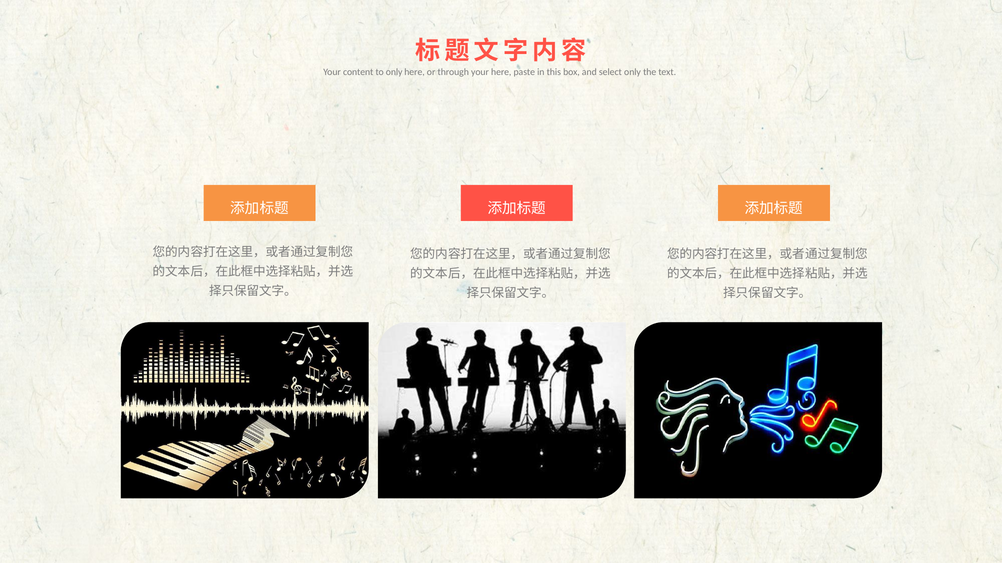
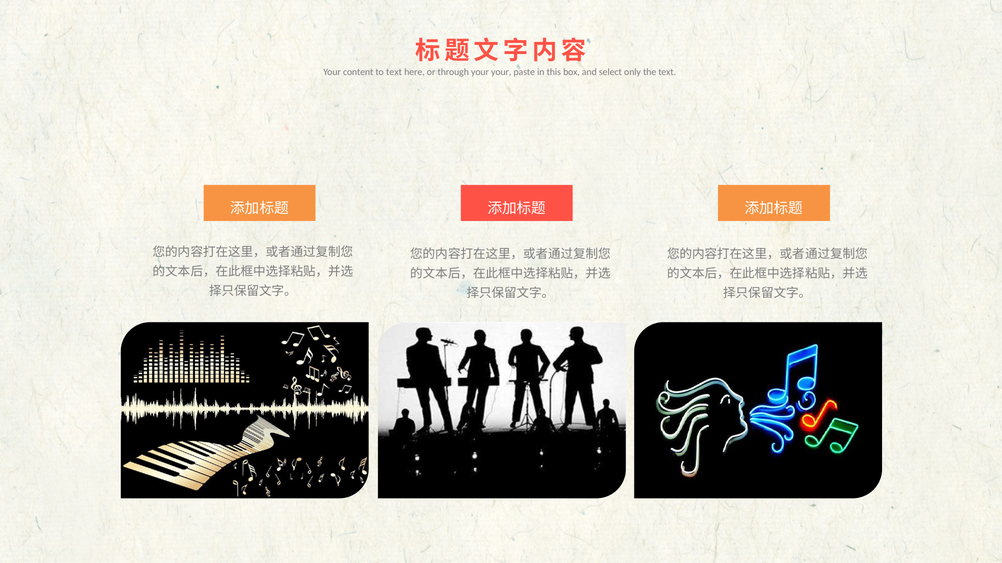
to only: only -> text (394, 72)
your here: here -> your (501, 72)
